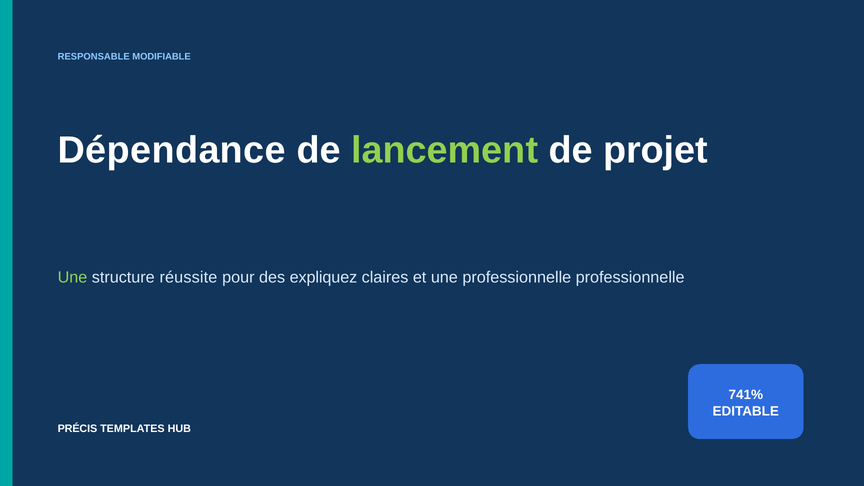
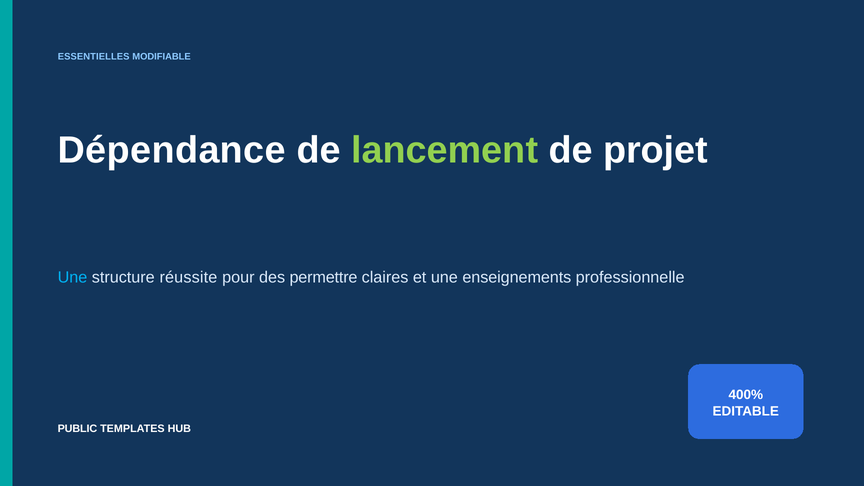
RESPONSABLE: RESPONSABLE -> ESSENTIELLES (94, 57)
Une colour: light green -> light blue (73, 277)
expliquez: expliquez -> permettre (324, 277)
une professionnelle: professionnelle -> enseignements (517, 277)
741%: 741% -> 400% (746, 395)
PRÉCIS: PRÉCIS -> PUBLIC (77, 429)
